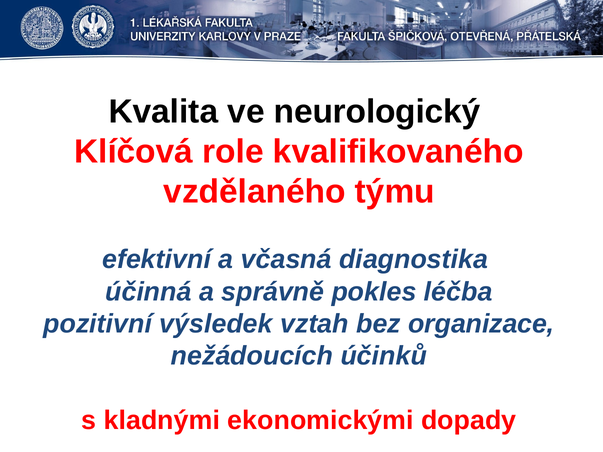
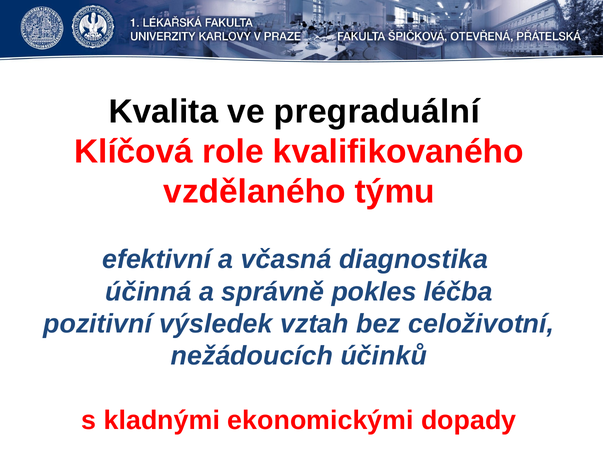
neurologický: neurologický -> pregraduální (377, 112)
organizace: organizace -> celoživotní (481, 324)
